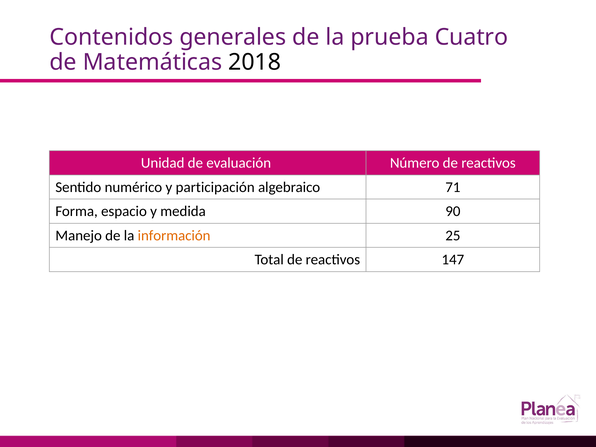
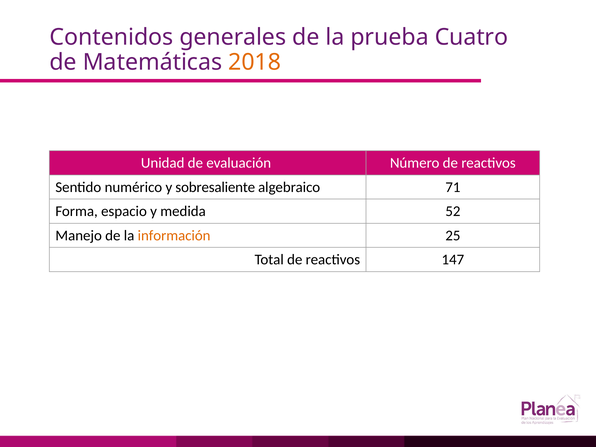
2018 colour: black -> orange (255, 62)
participación: participación -> sobresaliente (215, 187)
90: 90 -> 52 (453, 211)
